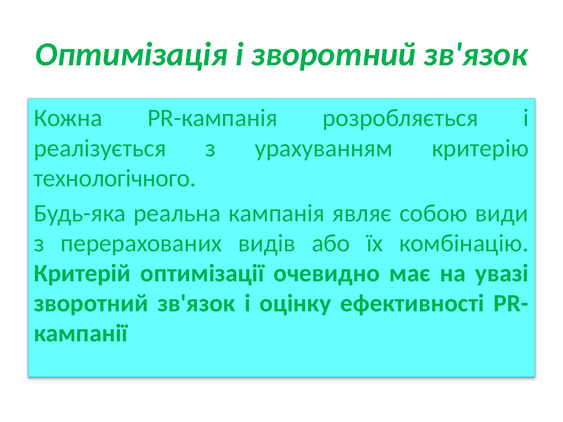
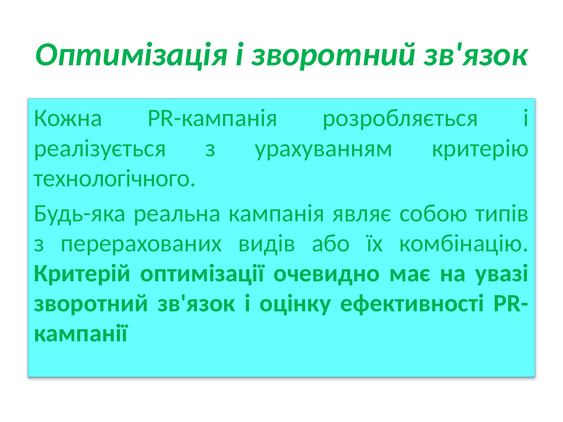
види: види -> типів (502, 213)
